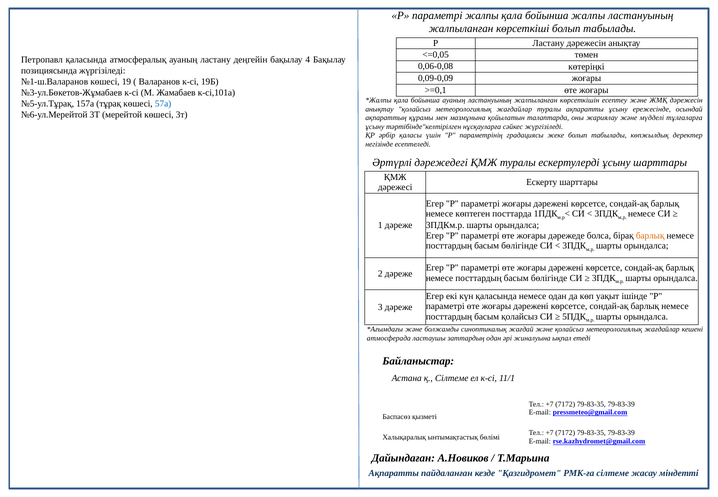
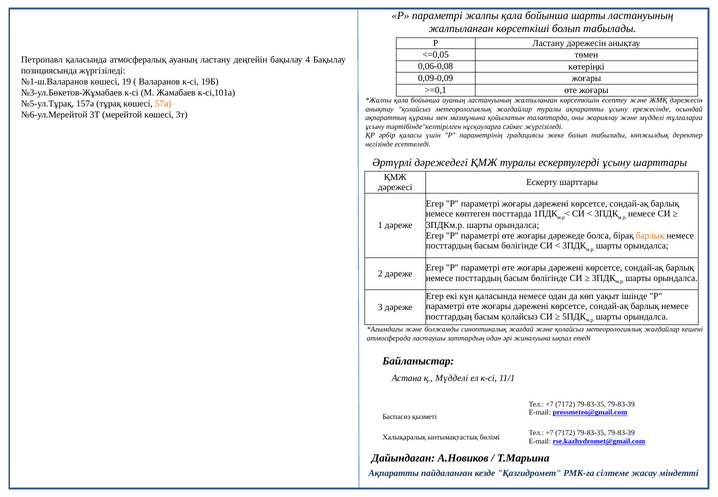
бойынша жалпы: жалпы -> шарты (588, 15)
57а colour: blue -> orange (163, 104)
қ Сілтеме: Сілтеме -> Мүдделі (452, 378)
